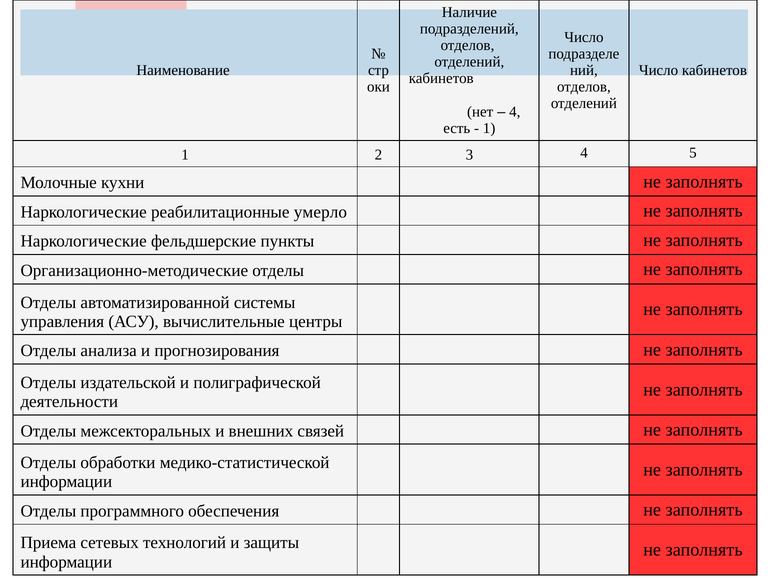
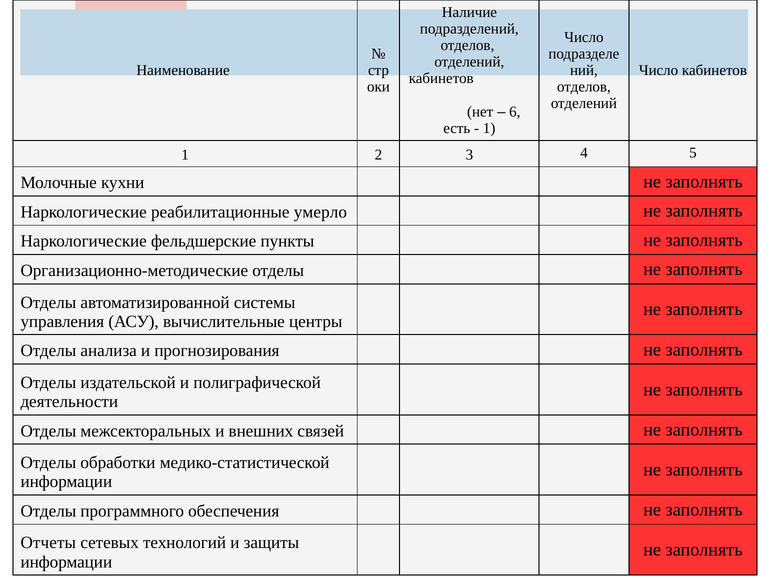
4: 4 -> 6 (515, 112)
Приема: Приема -> Отчеты (48, 542)
